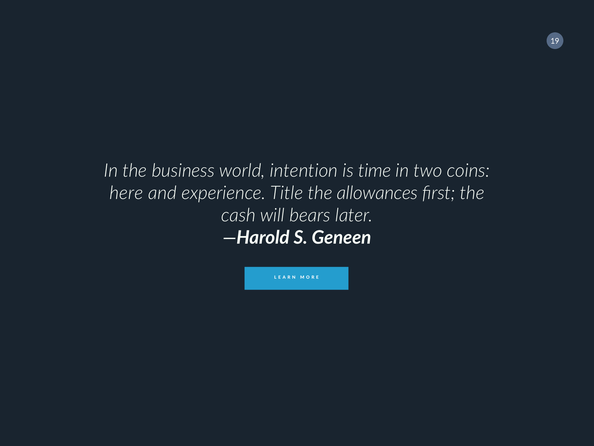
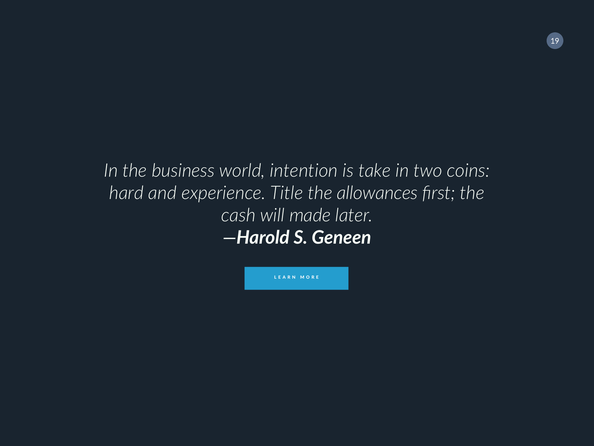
time: time -> take (375, 171)
here: here -> hard (126, 193)
bears: bears -> made (310, 215)
